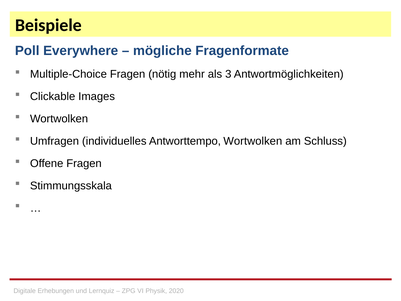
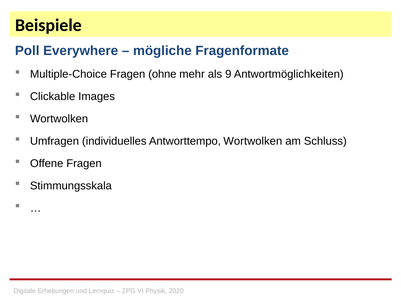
nötig: nötig -> ohne (162, 74)
3: 3 -> 9 (228, 74)
